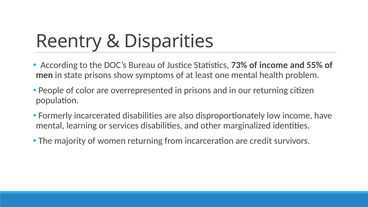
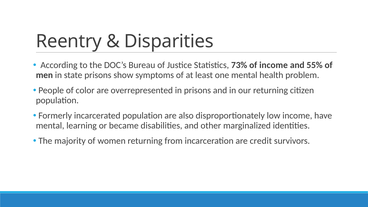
incarcerated disabilities: disabilities -> population (142, 116)
services: services -> became (124, 126)
